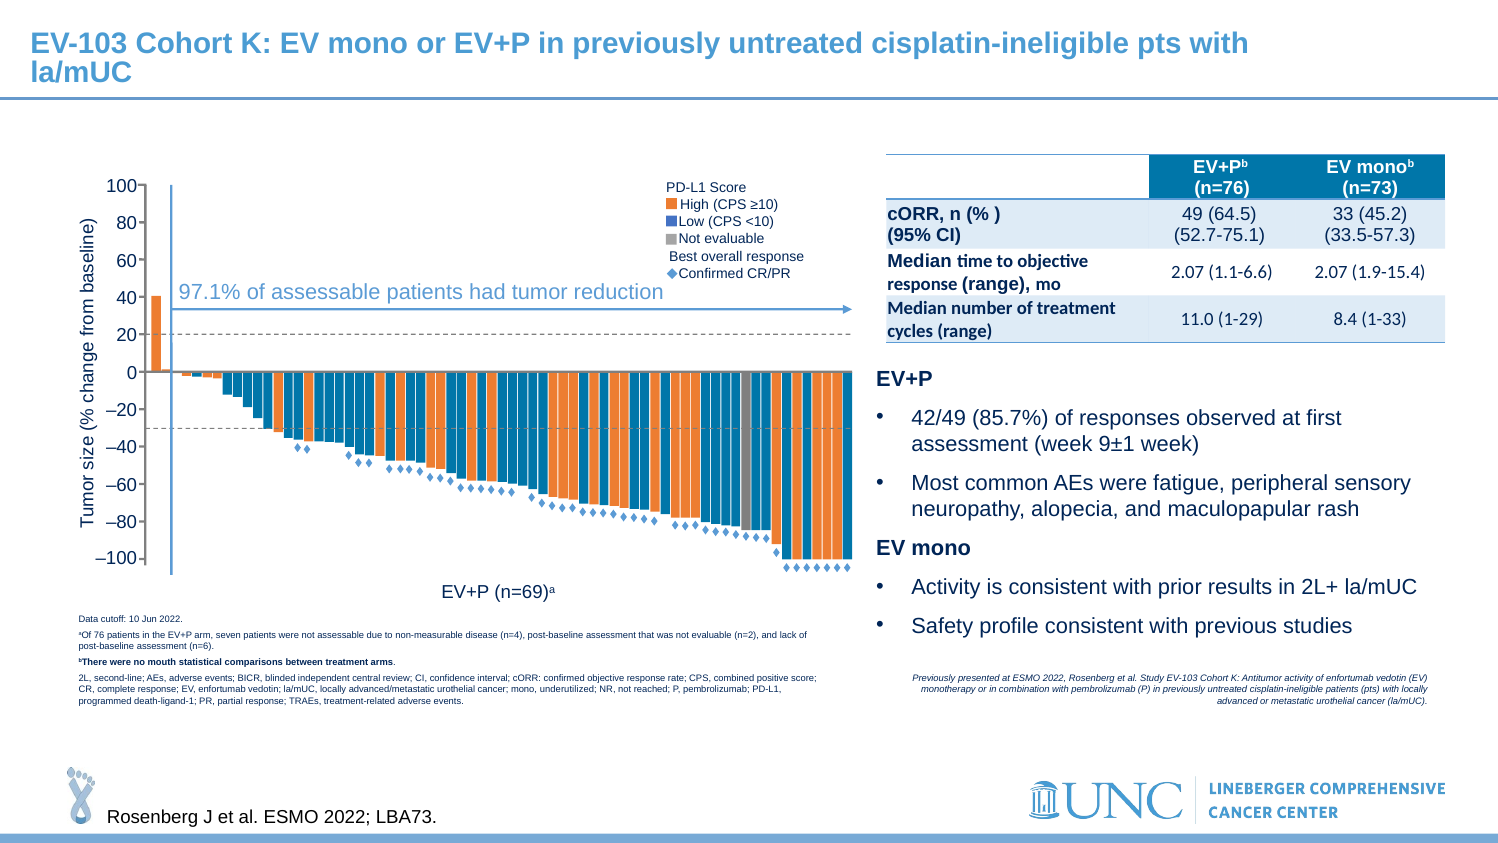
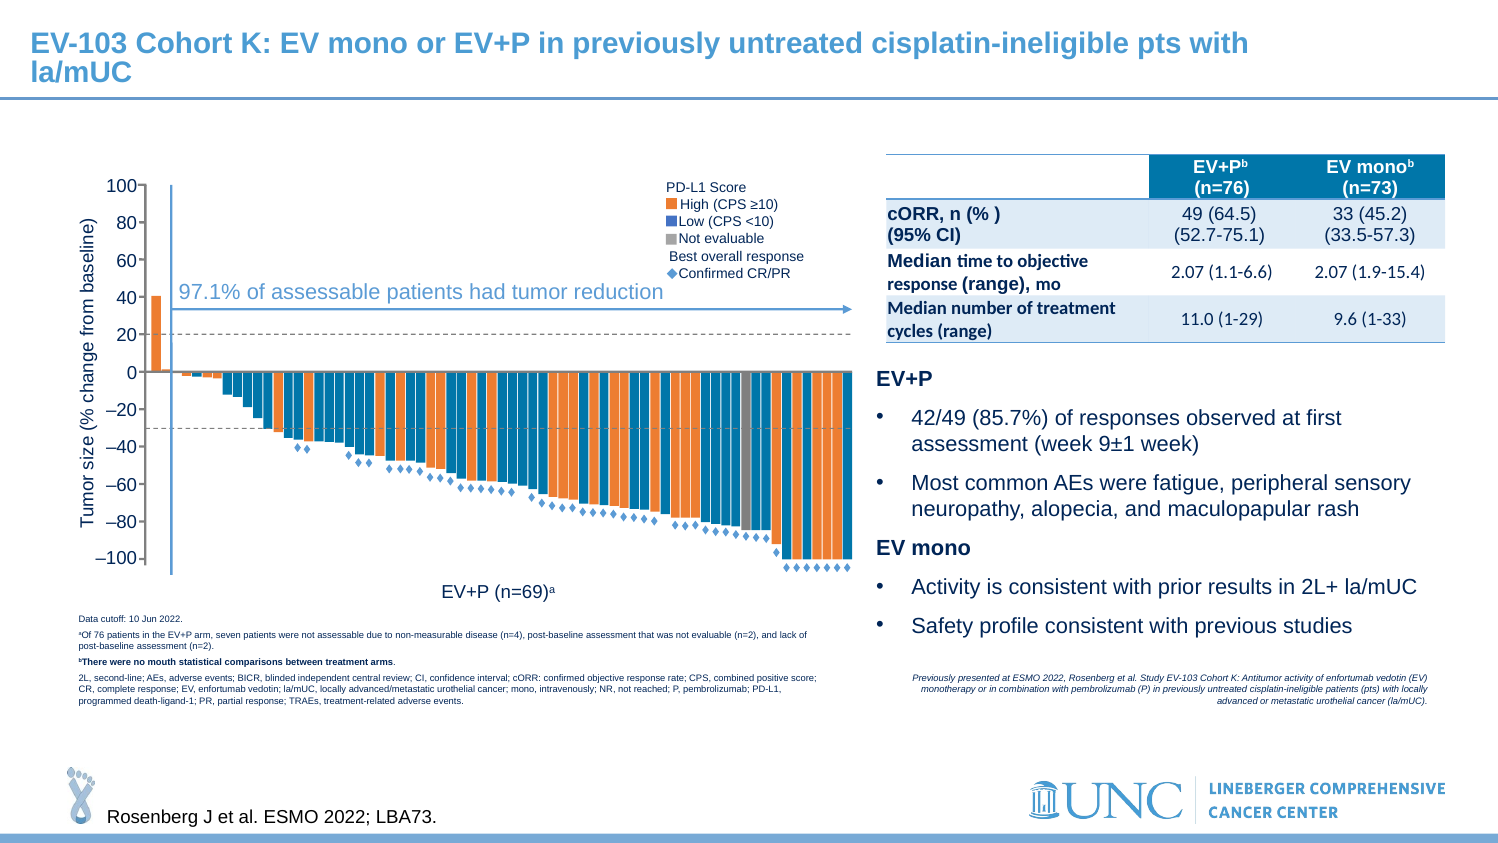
8.4: 8.4 -> 9.6 (1345, 319)
assessment n=6: n=6 -> n=2 (202, 646)
underutilized: underutilized -> intravenously (568, 690)
